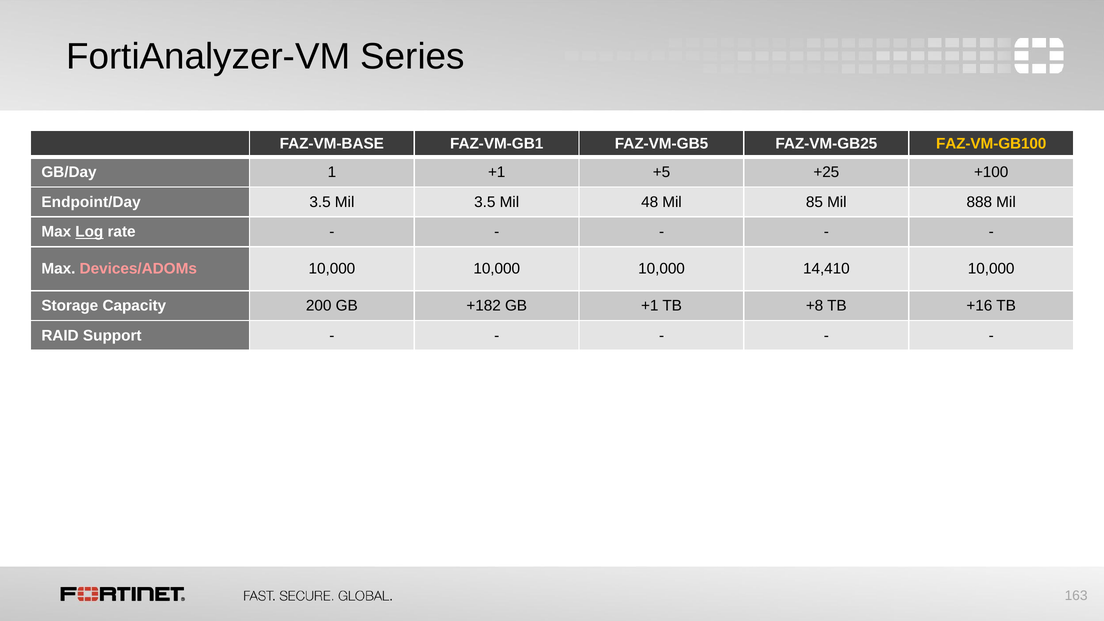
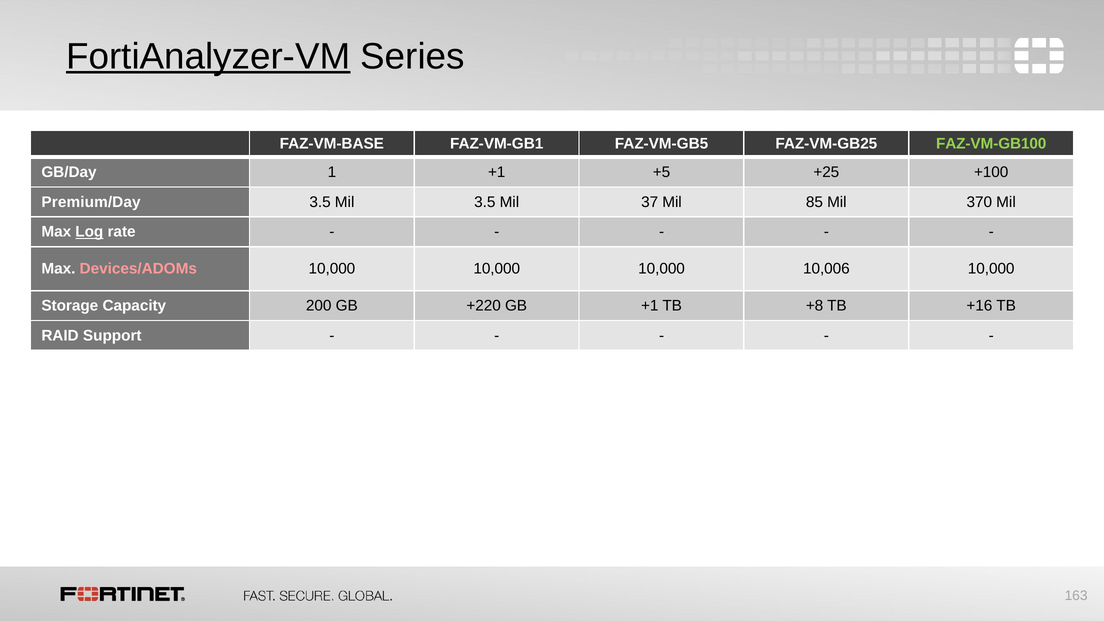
FortiAnalyzer-VM underline: none -> present (208, 56)
FAZ-VM-GB100 colour: yellow -> light green (991, 144)
Endpoint/Day: Endpoint/Day -> Premium/Day (91, 202)
48: 48 -> 37 (650, 202)
888: 888 -> 370 (979, 202)
14,410: 14,410 -> 10,006 (826, 269)
+182: +182 -> +220 (484, 306)
